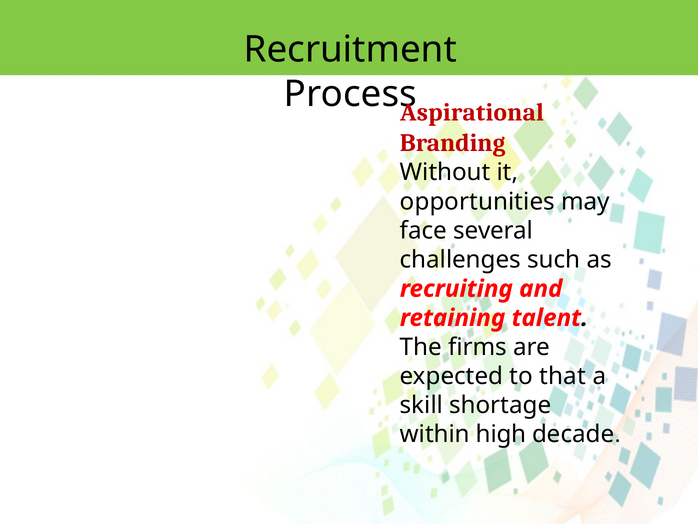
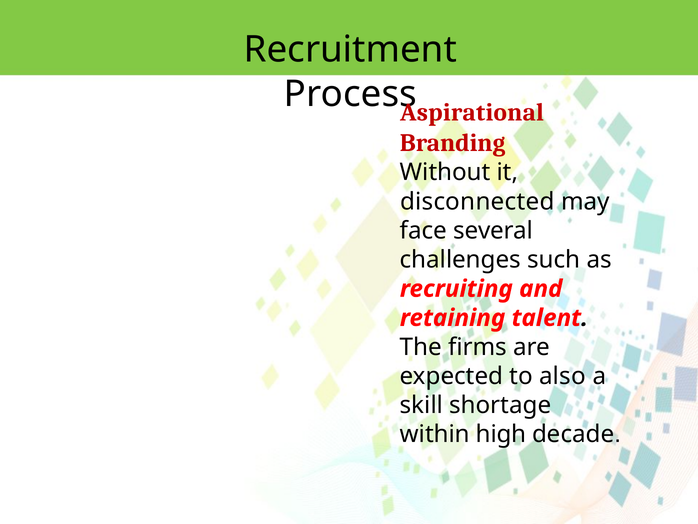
opportunities: opportunities -> disconnected (477, 201)
that: that -> also (563, 376)
